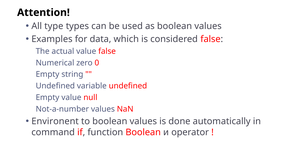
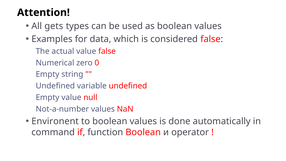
type: type -> gets (54, 26)
